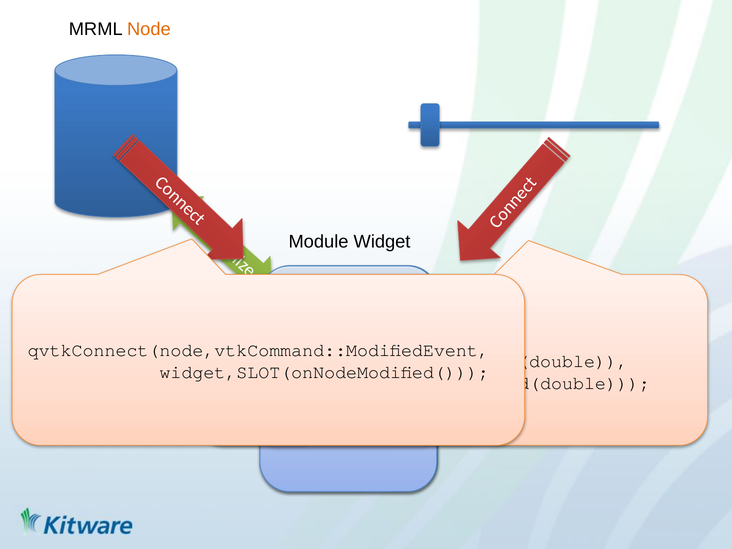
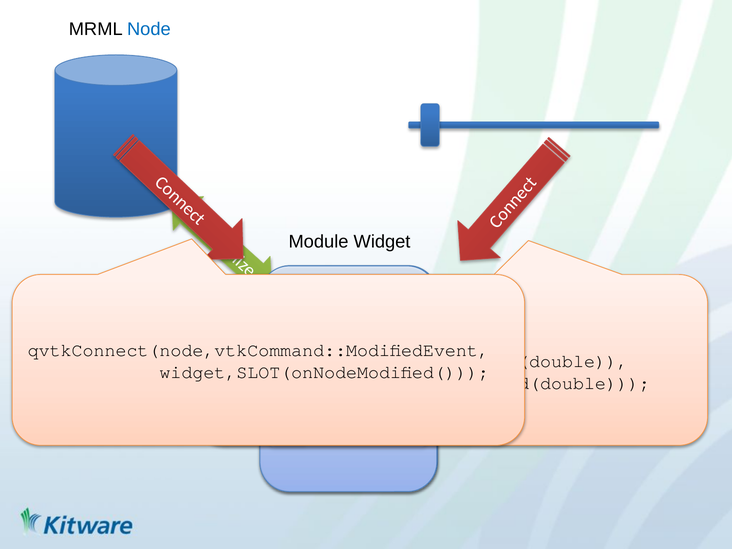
Node colour: orange -> blue (149, 29)
